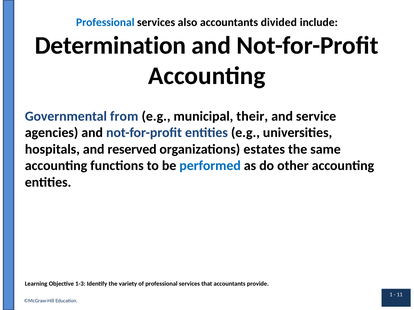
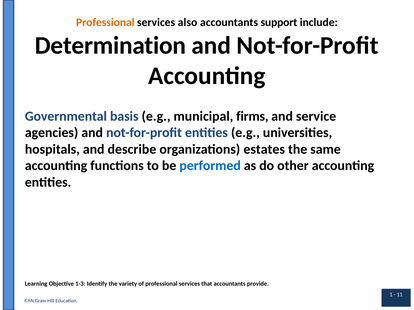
Professional colour: blue -> orange (105, 23)
divided: divided -> support (279, 23)
from: from -> basis (124, 116)
their: their -> firms (252, 116)
reserved: reserved -> describe (132, 149)
